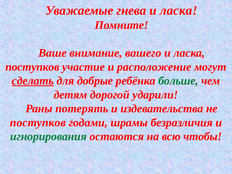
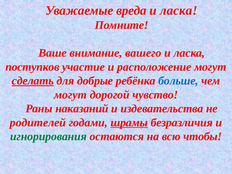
гнева: гнева -> вреда (131, 10)
больше colour: green -> blue (178, 81)
детям: детям -> могут (70, 95)
ударили: ударили -> чувство (155, 95)
потерять: потерять -> наказаний (82, 109)
поступков: поступков -> родителей (38, 123)
шрамы underline: none -> present (129, 123)
